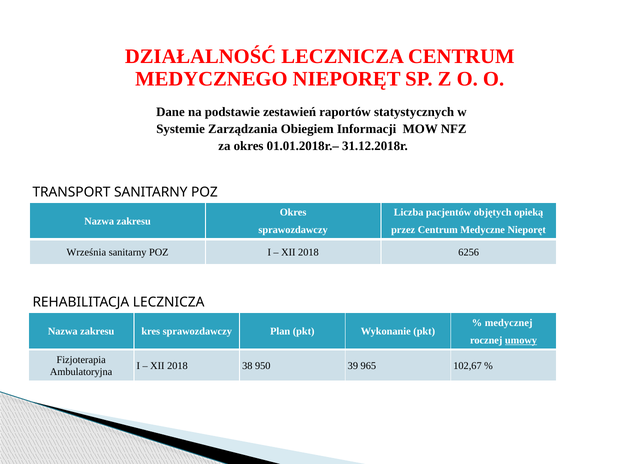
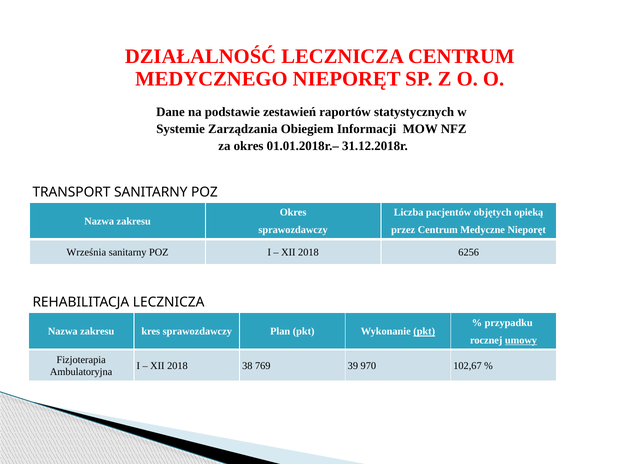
medycznej: medycznej -> przypadku (509, 323)
pkt underline: none -> present (424, 332)
950: 950 -> 769 (263, 366)
965: 965 -> 970 (368, 366)
